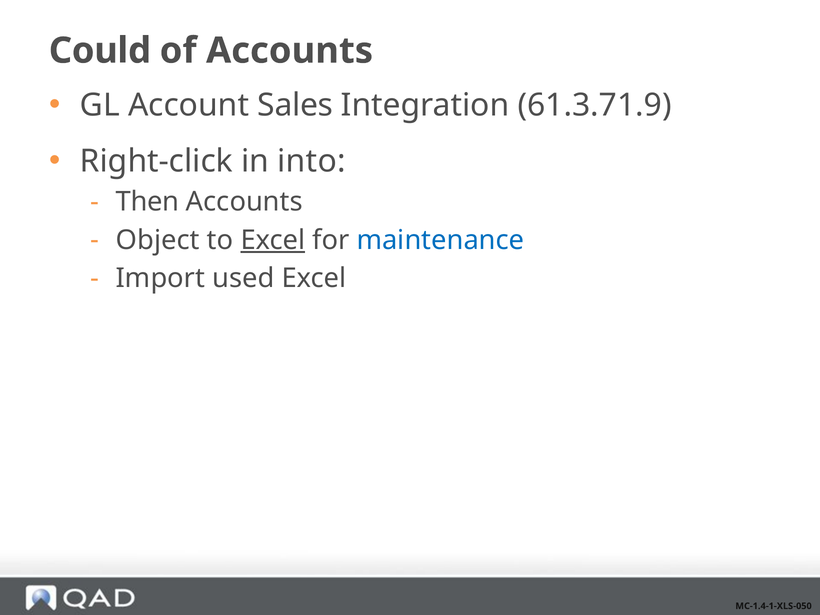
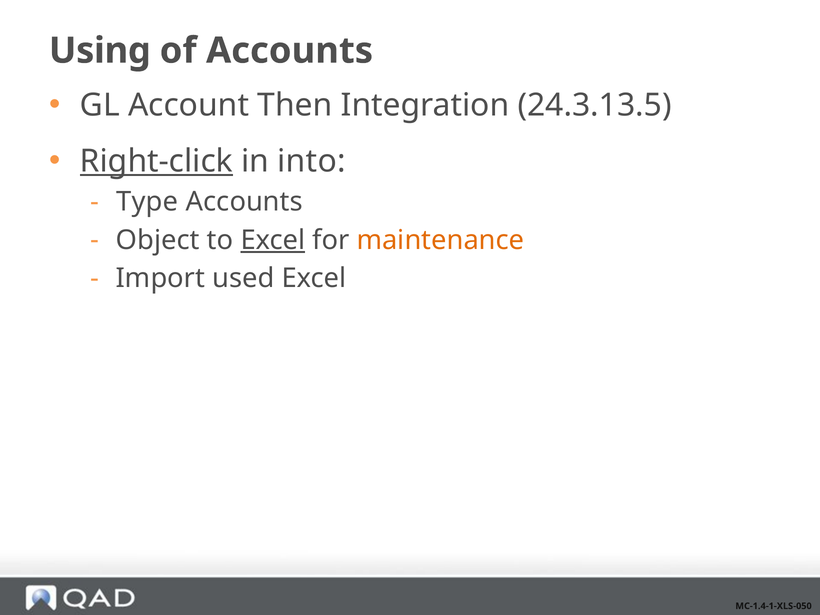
Could: Could -> Using (100, 51)
Sales: Sales -> Then (295, 105)
61.3.71.9: 61.3.71.9 -> 24.3.13.5 (595, 105)
Right-click underline: none -> present (156, 161)
Then: Then -> Type (147, 202)
maintenance colour: blue -> orange (440, 240)
